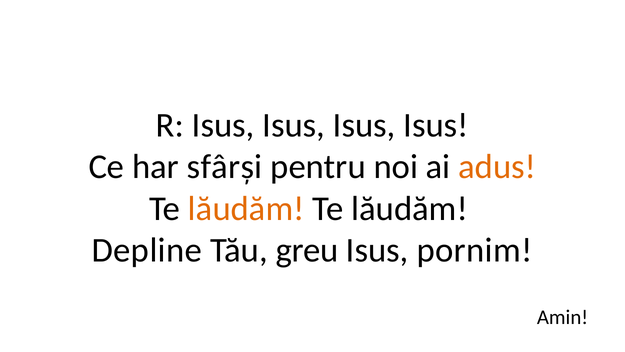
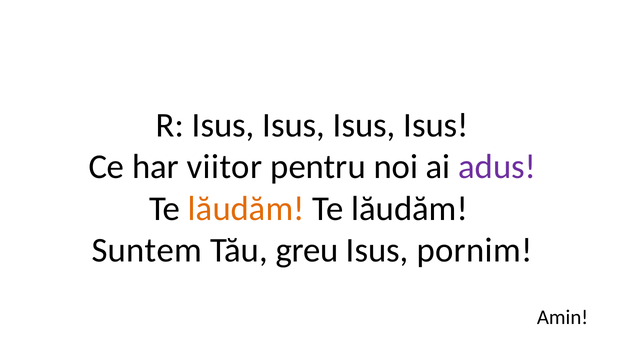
sfârși: sfârși -> viitor (225, 167)
adus colour: orange -> purple (497, 167)
Depline: Depline -> Suntem (147, 250)
